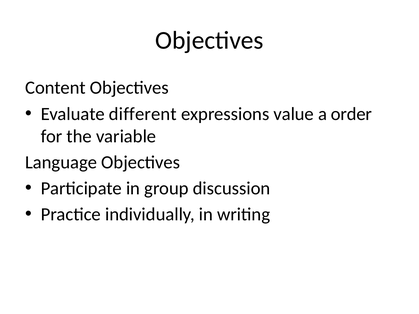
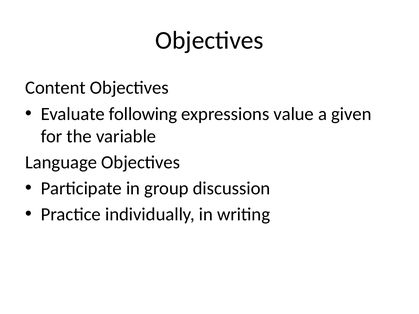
different: different -> following (143, 114)
order: order -> given (351, 114)
